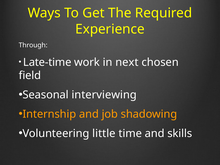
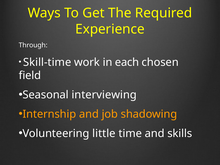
Late-time: Late-time -> Skill-time (47, 62)
next: next -> each (127, 62)
